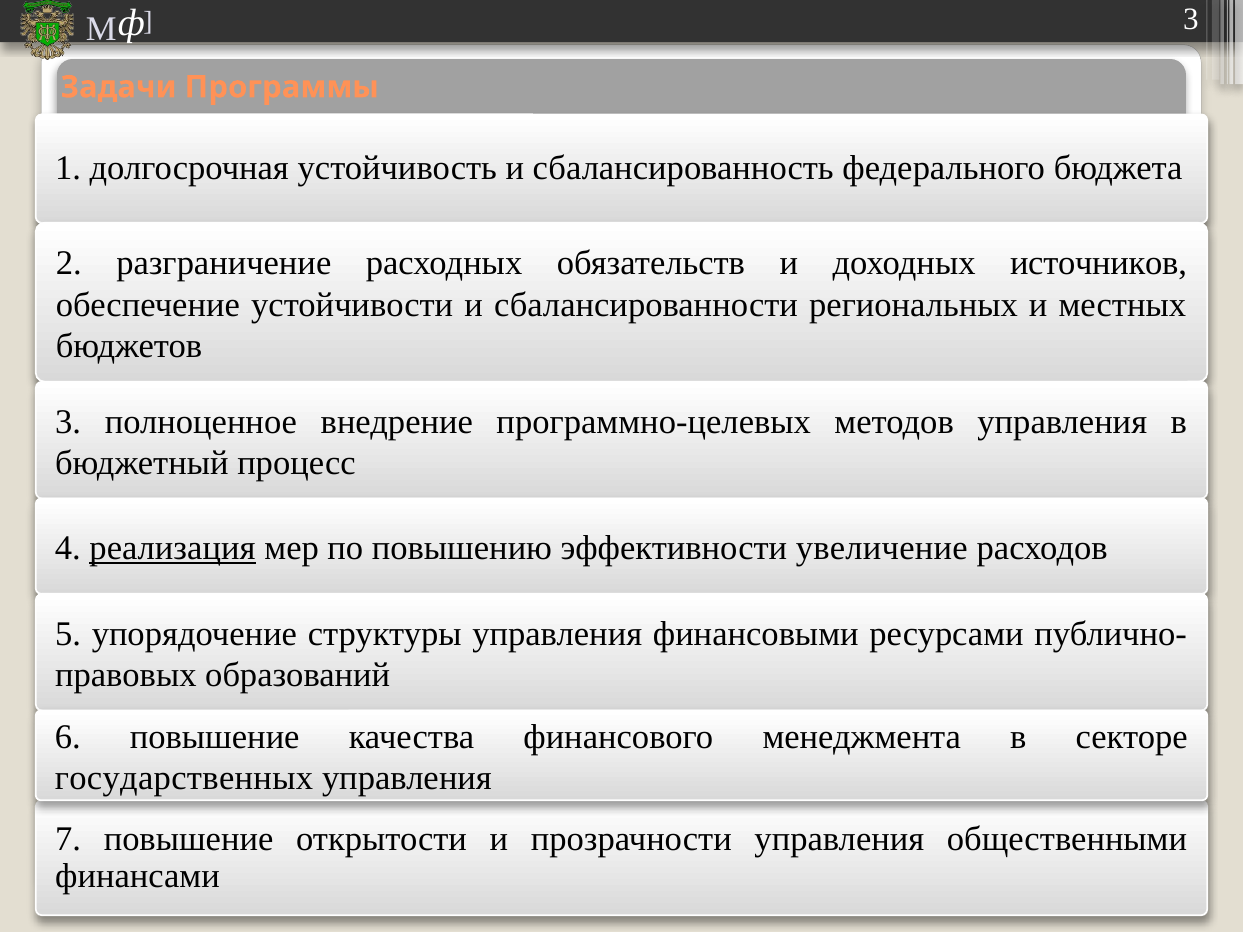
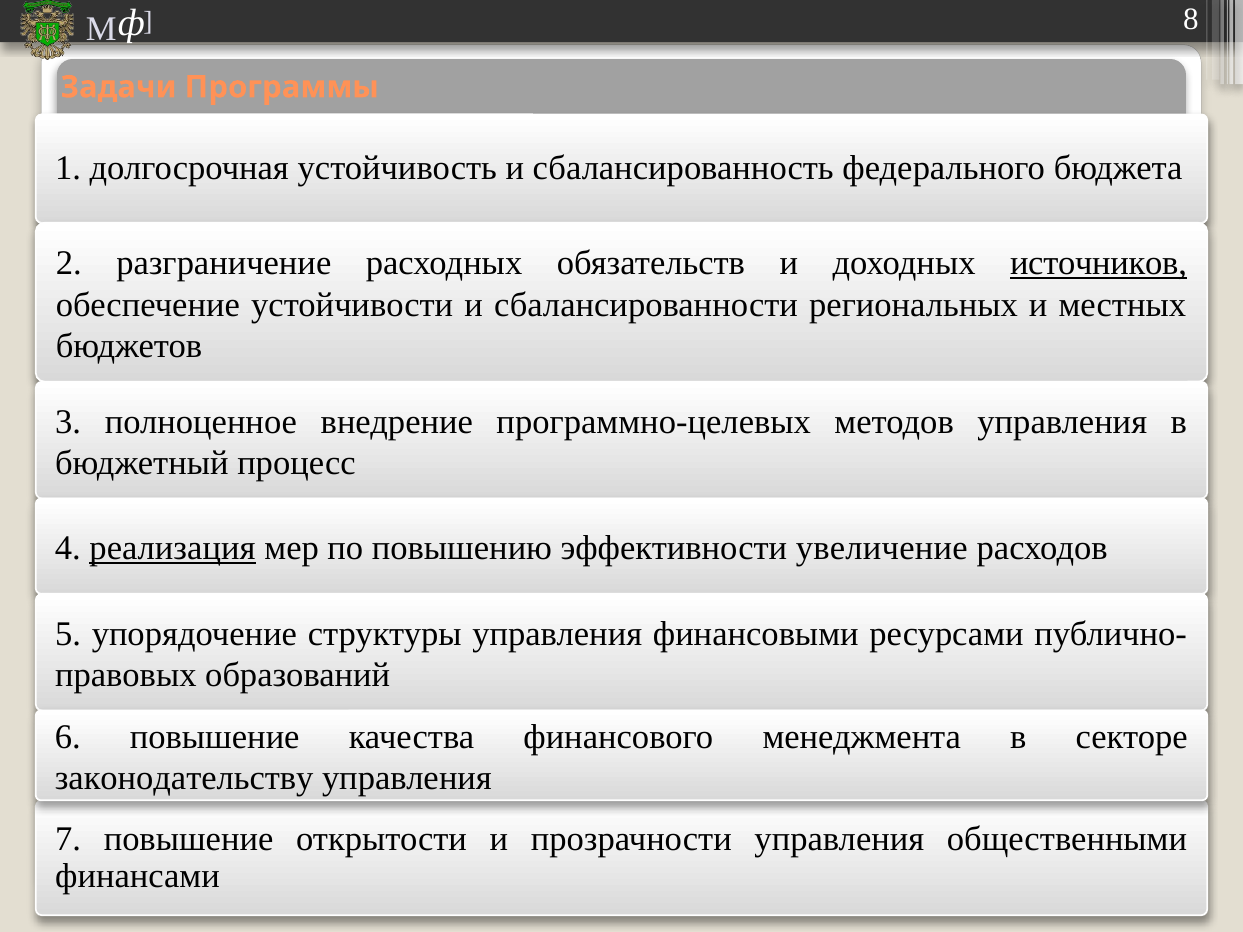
3: 3 -> 8 (1191, 19)
источников underline: none -> present (1098, 263)
государственных: государственных -> законодательству (184, 779)
